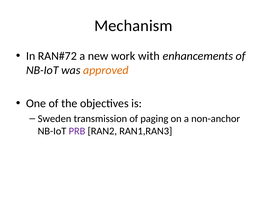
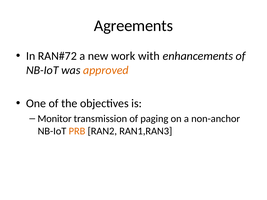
Mechanism: Mechanism -> Agreements (134, 26)
Sweden: Sweden -> Monitor (55, 119)
PRB colour: purple -> orange (77, 131)
